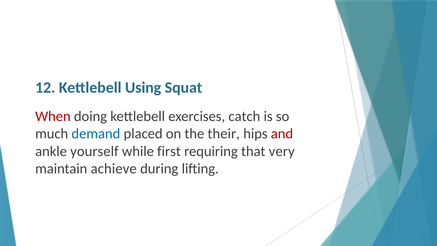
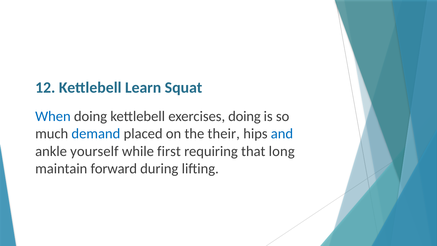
Using: Using -> Learn (143, 87)
When colour: red -> blue (53, 116)
exercises catch: catch -> doing (244, 116)
and colour: red -> blue (282, 134)
very: very -> long (282, 151)
achieve: achieve -> forward (114, 169)
